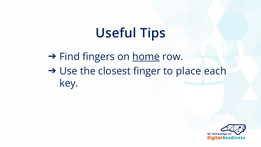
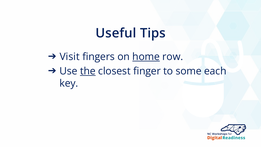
Find: Find -> Visit (70, 57)
the underline: none -> present (88, 71)
place: place -> some (189, 71)
